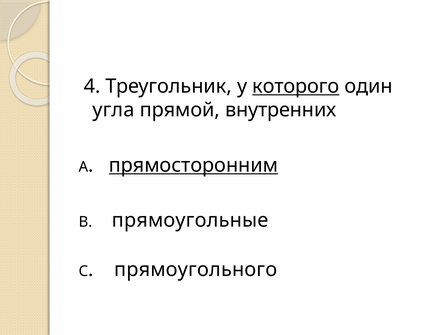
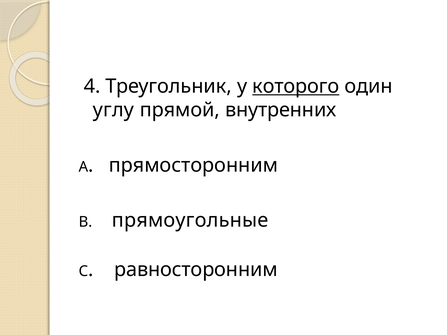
угла: угла -> углу (113, 110)
прямосторонним underline: present -> none (193, 165)
прямоугольного: прямоугольного -> равносторонним (196, 270)
